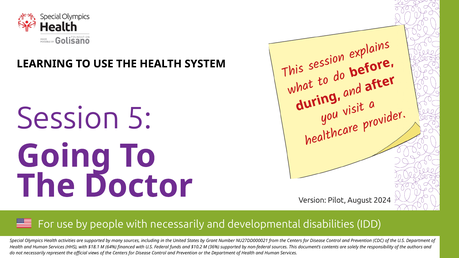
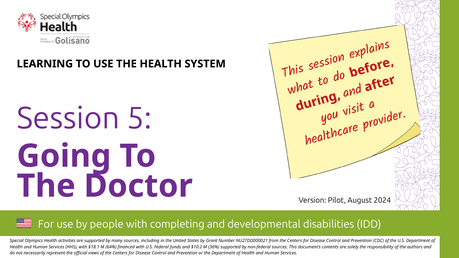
with necessarily: necessarily -> completing (177, 224)
